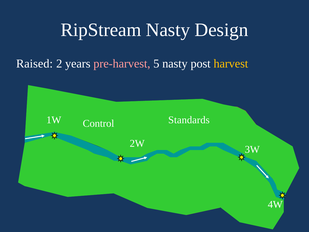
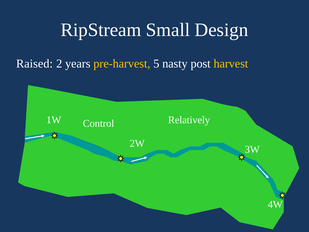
RipStream Nasty: Nasty -> Small (168, 30)
pre-harvest colour: pink -> yellow (122, 64)
Standards: Standards -> Relatively (189, 120)
